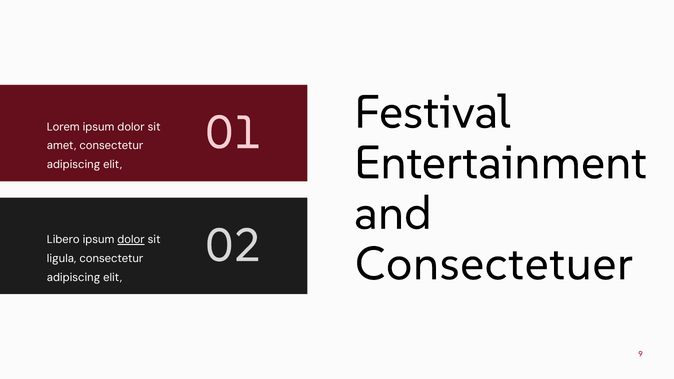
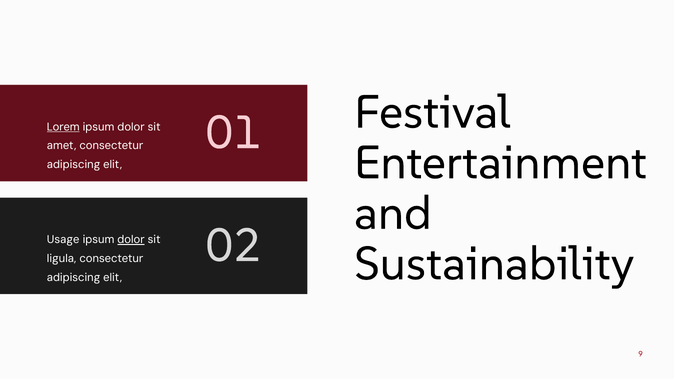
Lorem underline: none -> present (63, 127)
Libero: Libero -> Usage (63, 240)
Consectetuer: Consectetuer -> Sustainability (494, 264)
